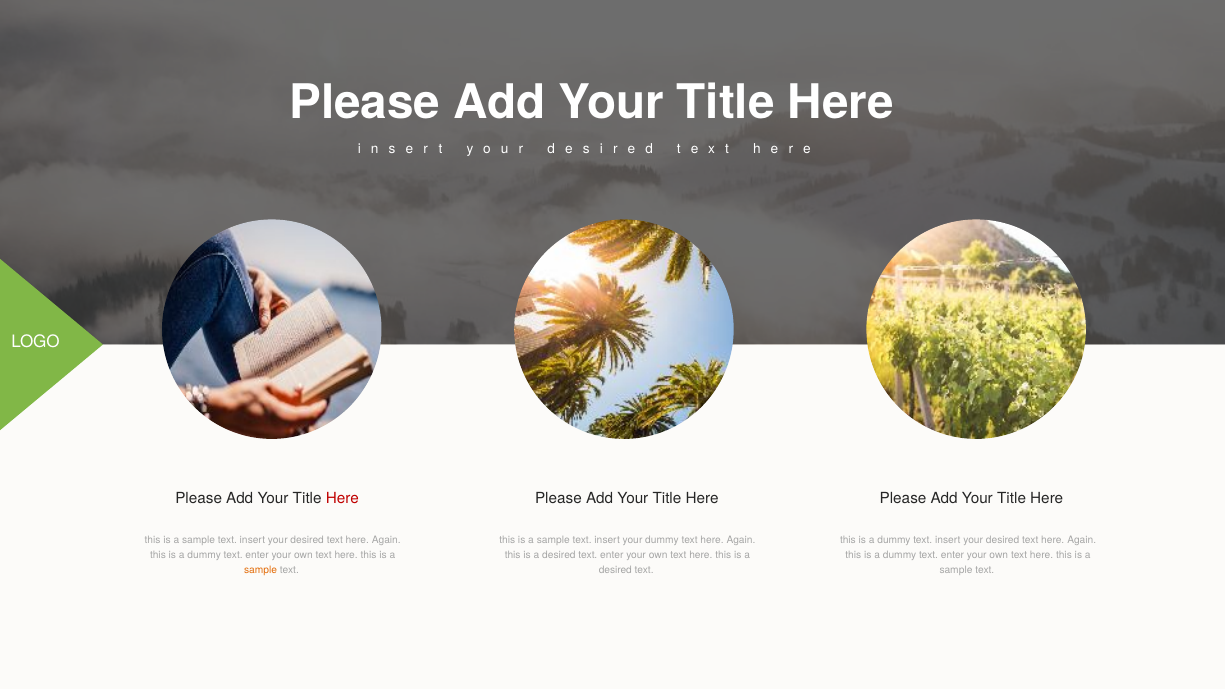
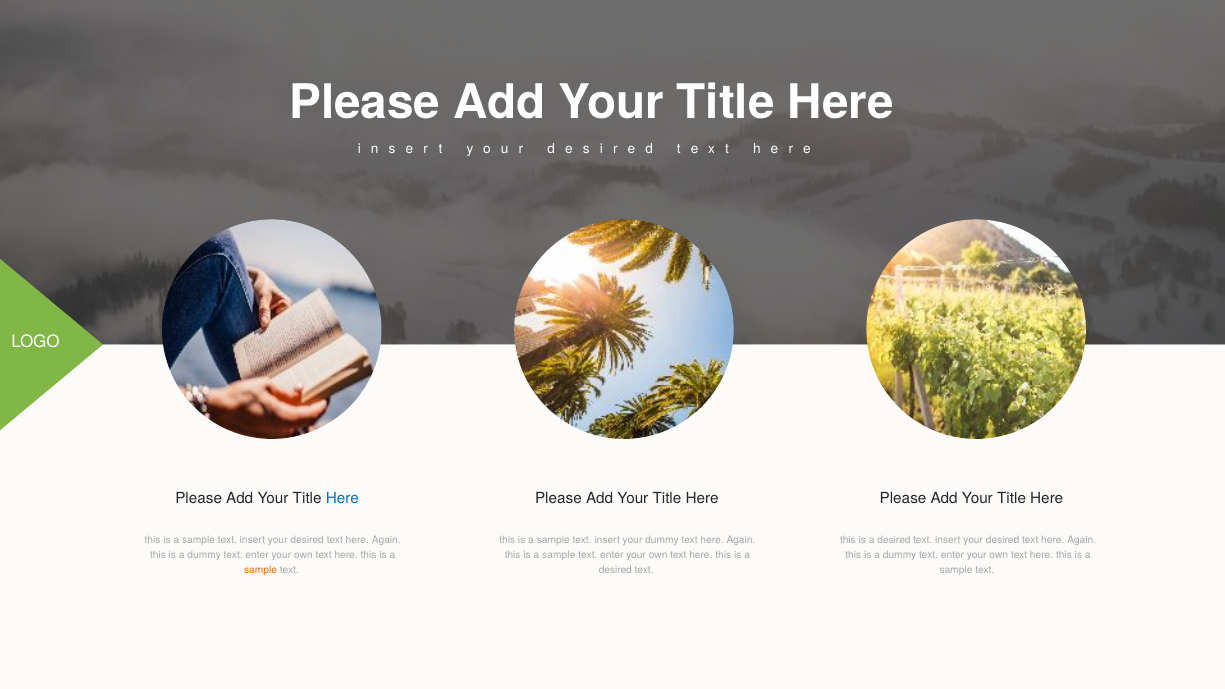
Here colour: red -> blue (342, 498)
dummy: dummy -> desired (894, 540)
desired: desired -> sample (559, 555)
